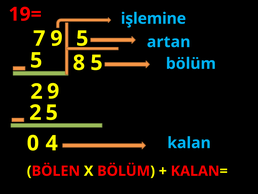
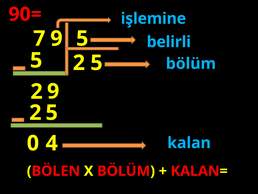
19=: 19= -> 90= (25, 14)
artan: artan -> belirli (169, 42)
8: 8 -> 2 (79, 63)
